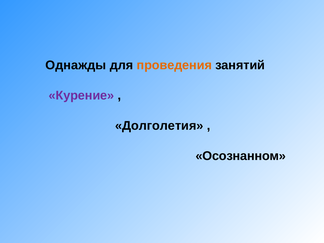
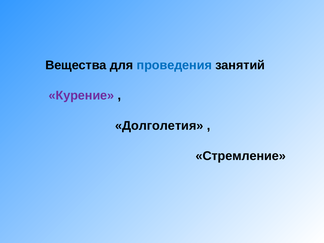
Однажды: Однажды -> Вещества (76, 65)
проведения colour: orange -> blue (174, 65)
Осознанном: Осознанном -> Стремление (241, 156)
